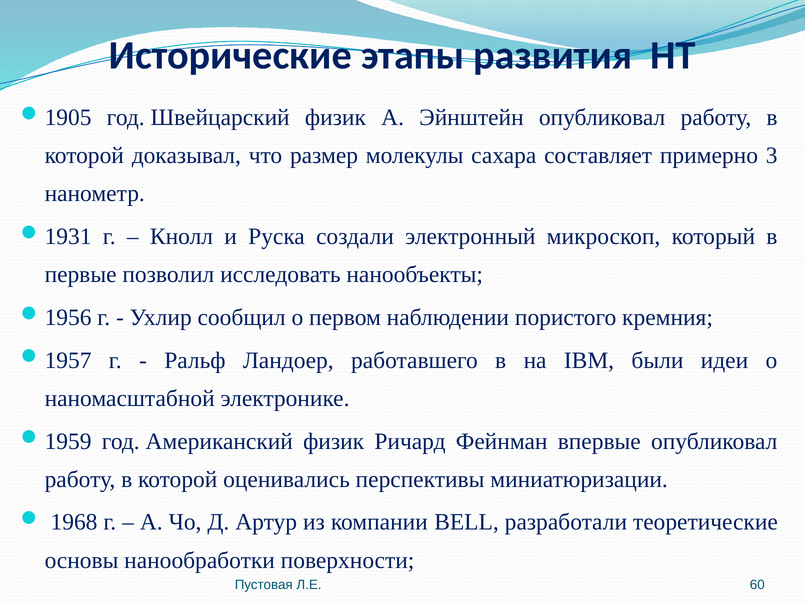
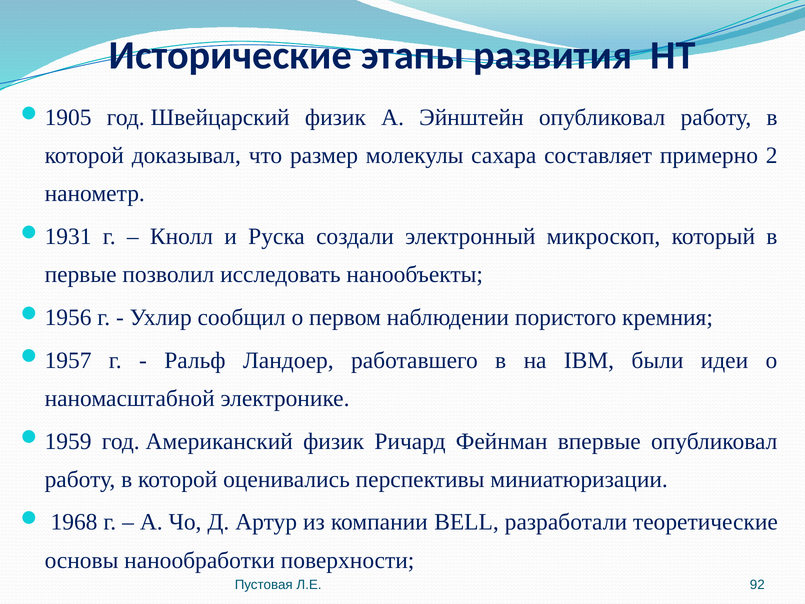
3: 3 -> 2 (772, 156)
60: 60 -> 92 (757, 585)
